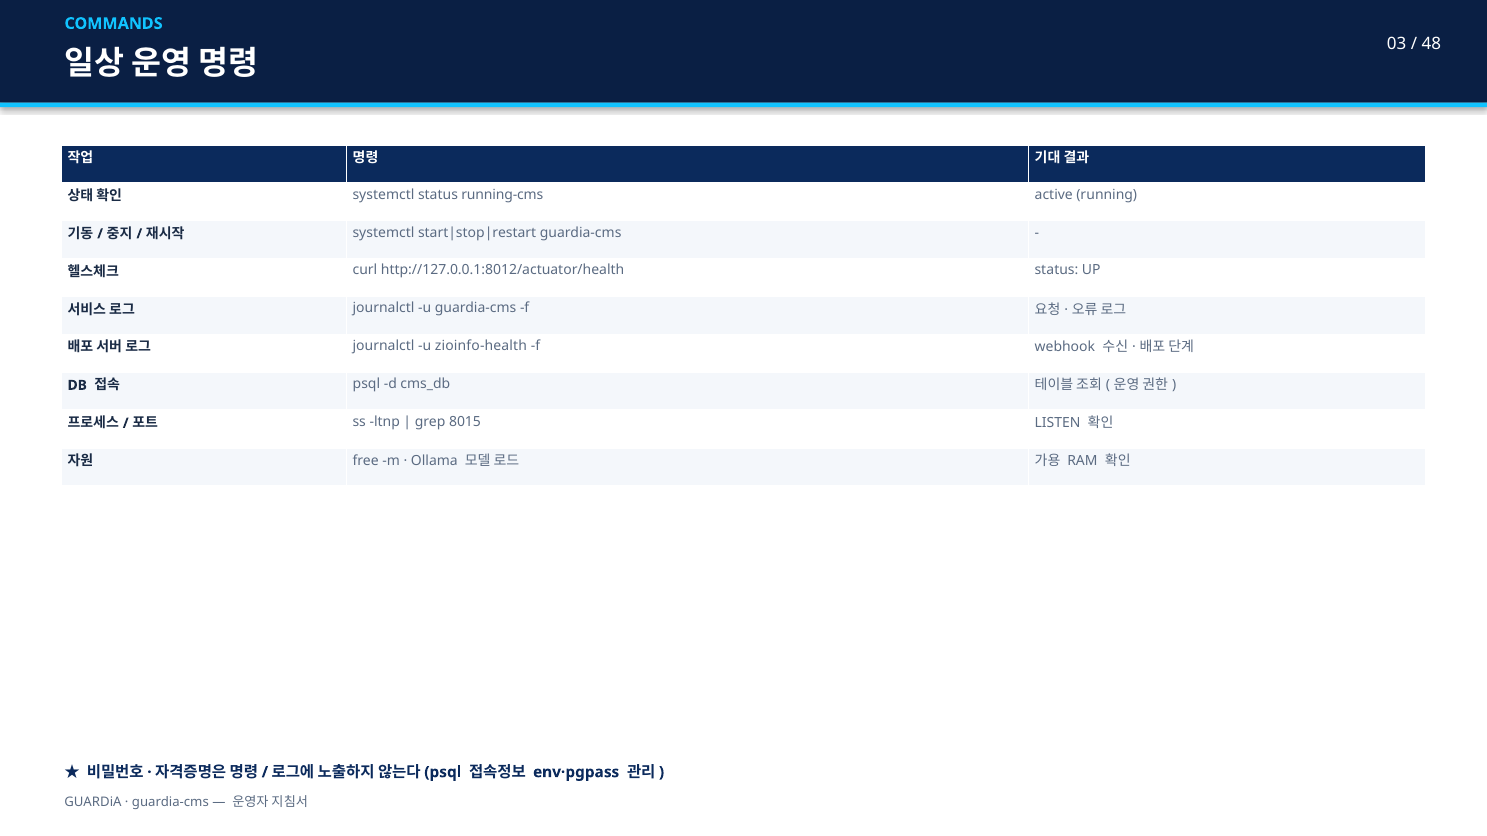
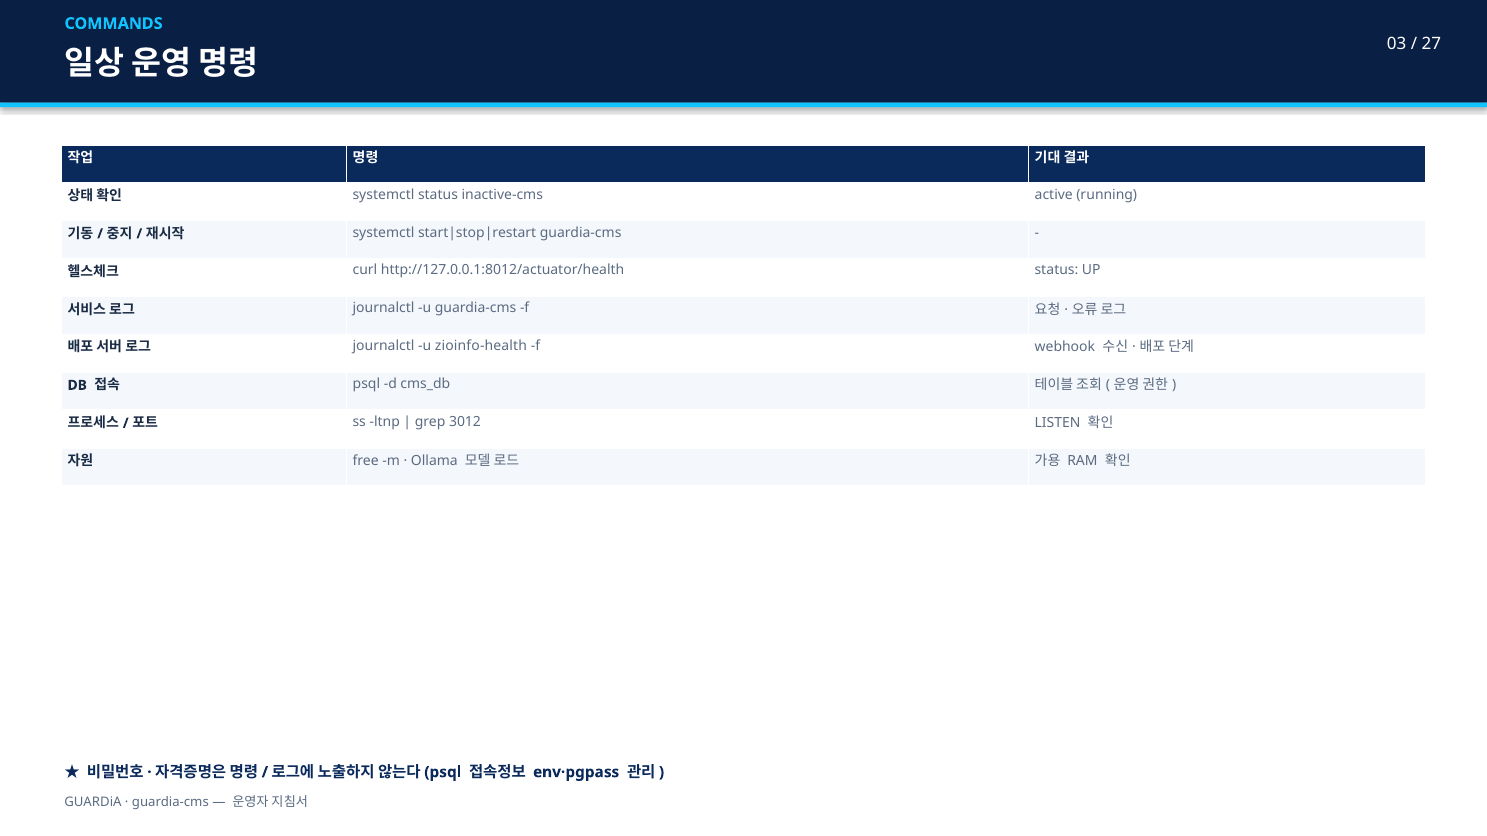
48: 48 -> 27 (1431, 44)
running-cms: running-cms -> inactive-cms (502, 195)
8015: 8015 -> 3012 (465, 422)
